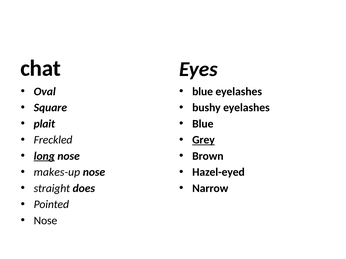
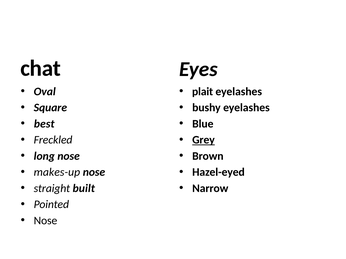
blue: blue -> plait (203, 92)
plait: plait -> best (44, 124)
long underline: present -> none (44, 156)
does: does -> built (84, 189)
